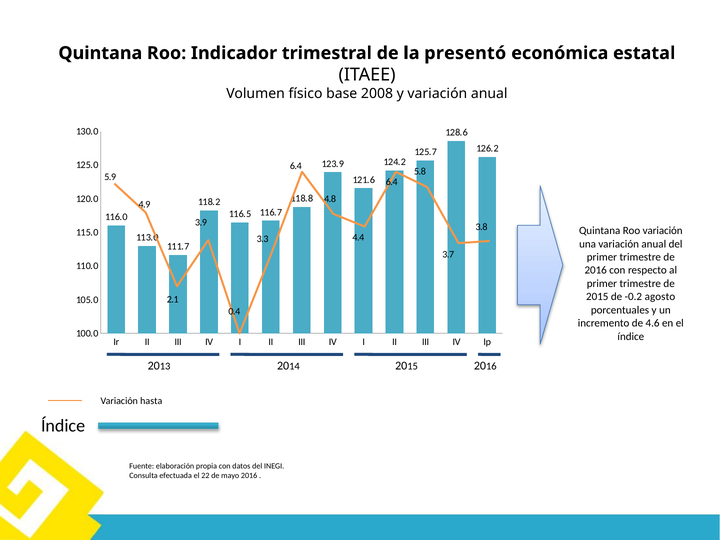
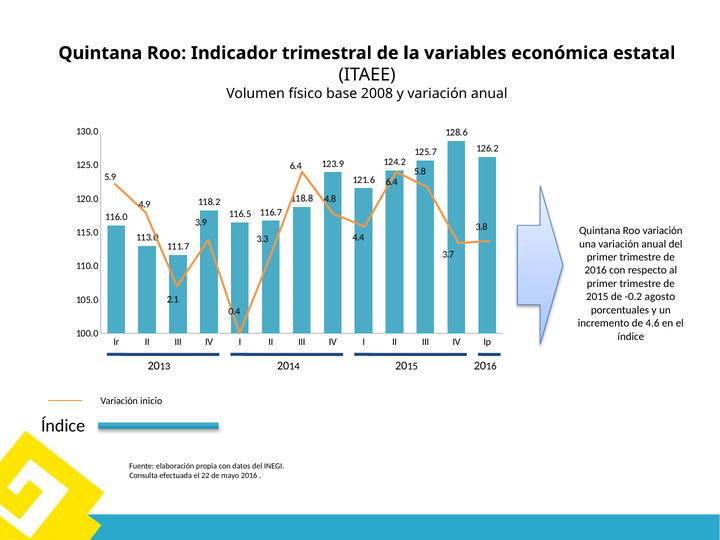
presentó: presentó -> variables (465, 53)
hasta: hasta -> inicio (151, 401)
